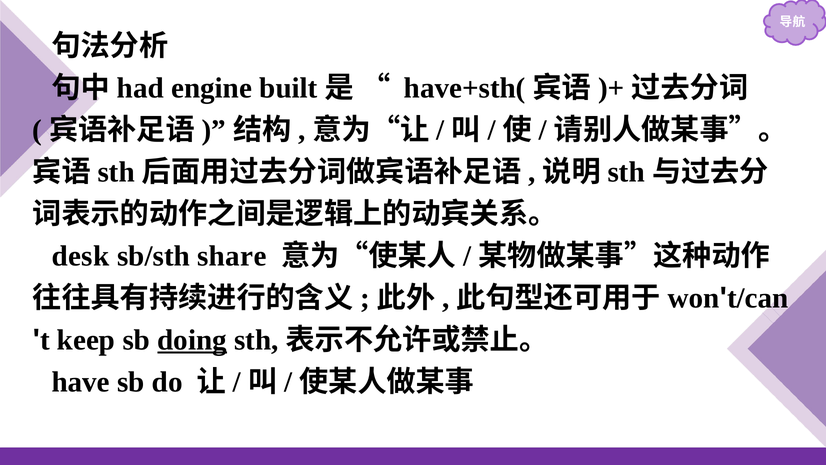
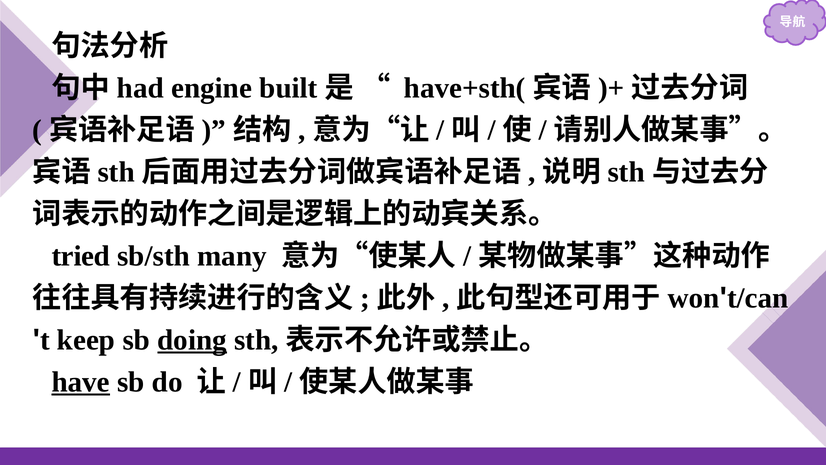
desk: desk -> tried (81, 256)
share: share -> many (232, 256)
have underline: none -> present (81, 382)
